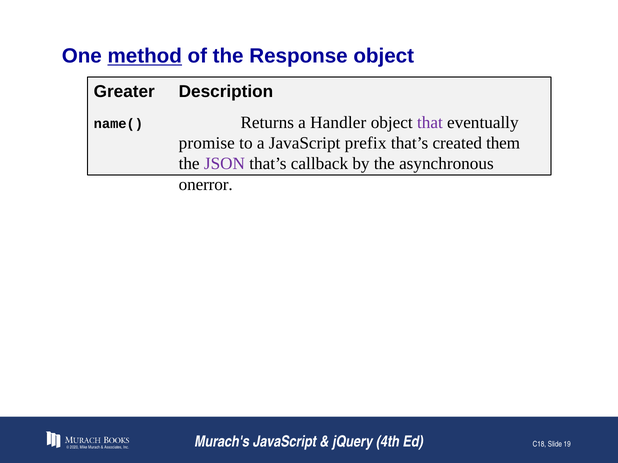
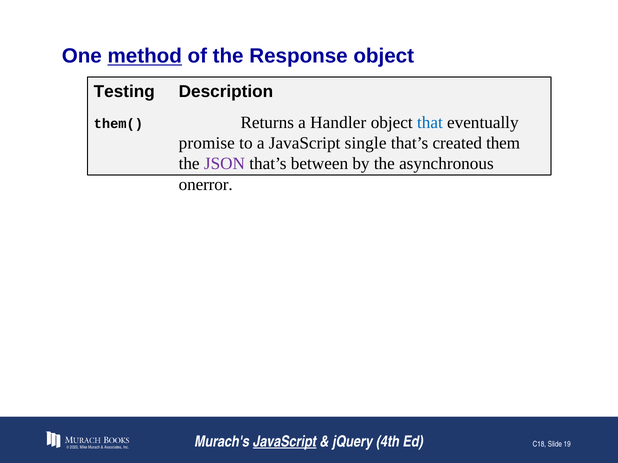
Greater: Greater -> Testing (124, 92)
name(: name( -> them( (118, 124)
that colour: purple -> blue (430, 123)
prefix: prefix -> single (366, 143)
callback: callback -> between (319, 164)
JavaScript underline: none -> present (285, 442)
